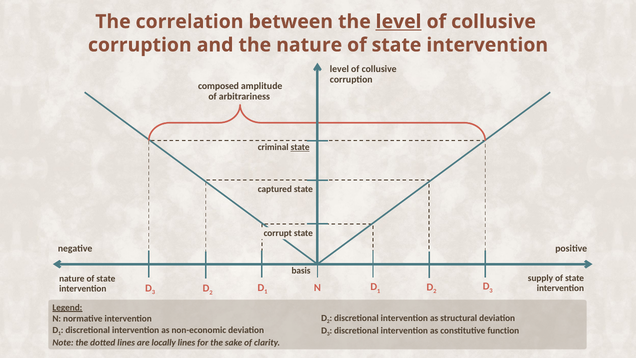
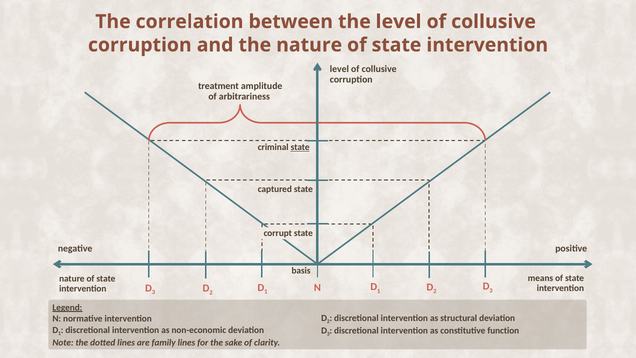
level underline: present -> none (399, 22)
composed: composed -> treatment (218, 86)
supply: supply -> means (540, 278)
locally: locally -> family (164, 342)
